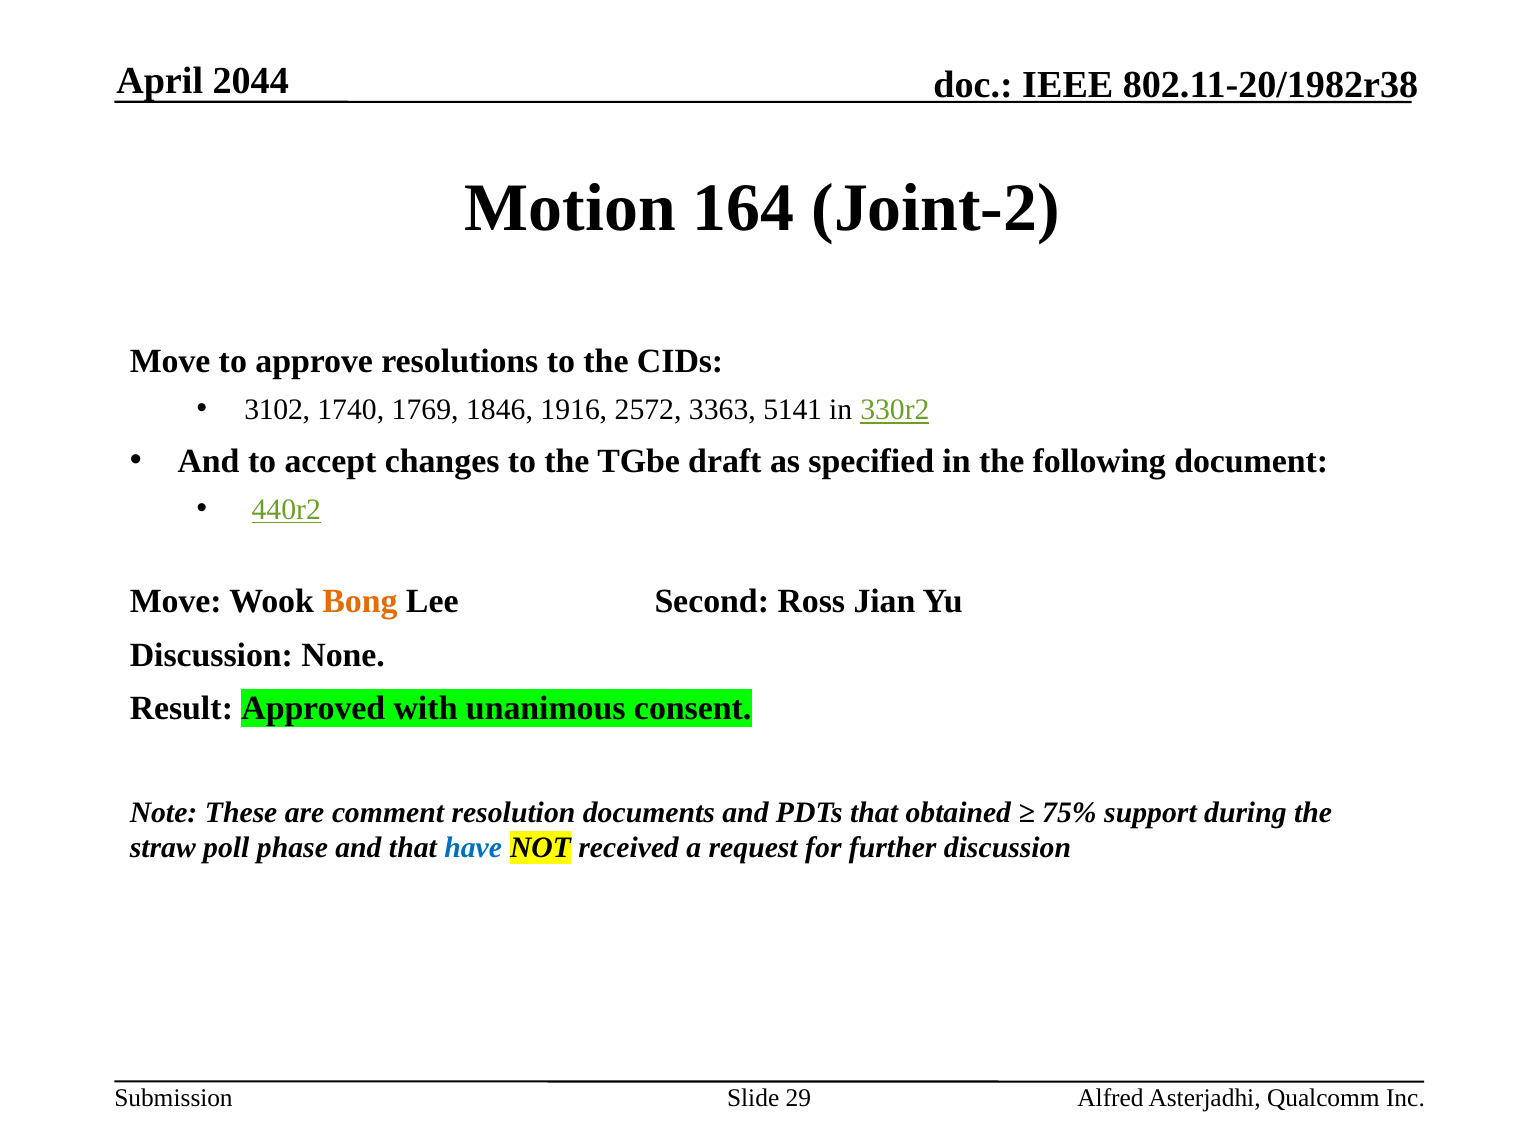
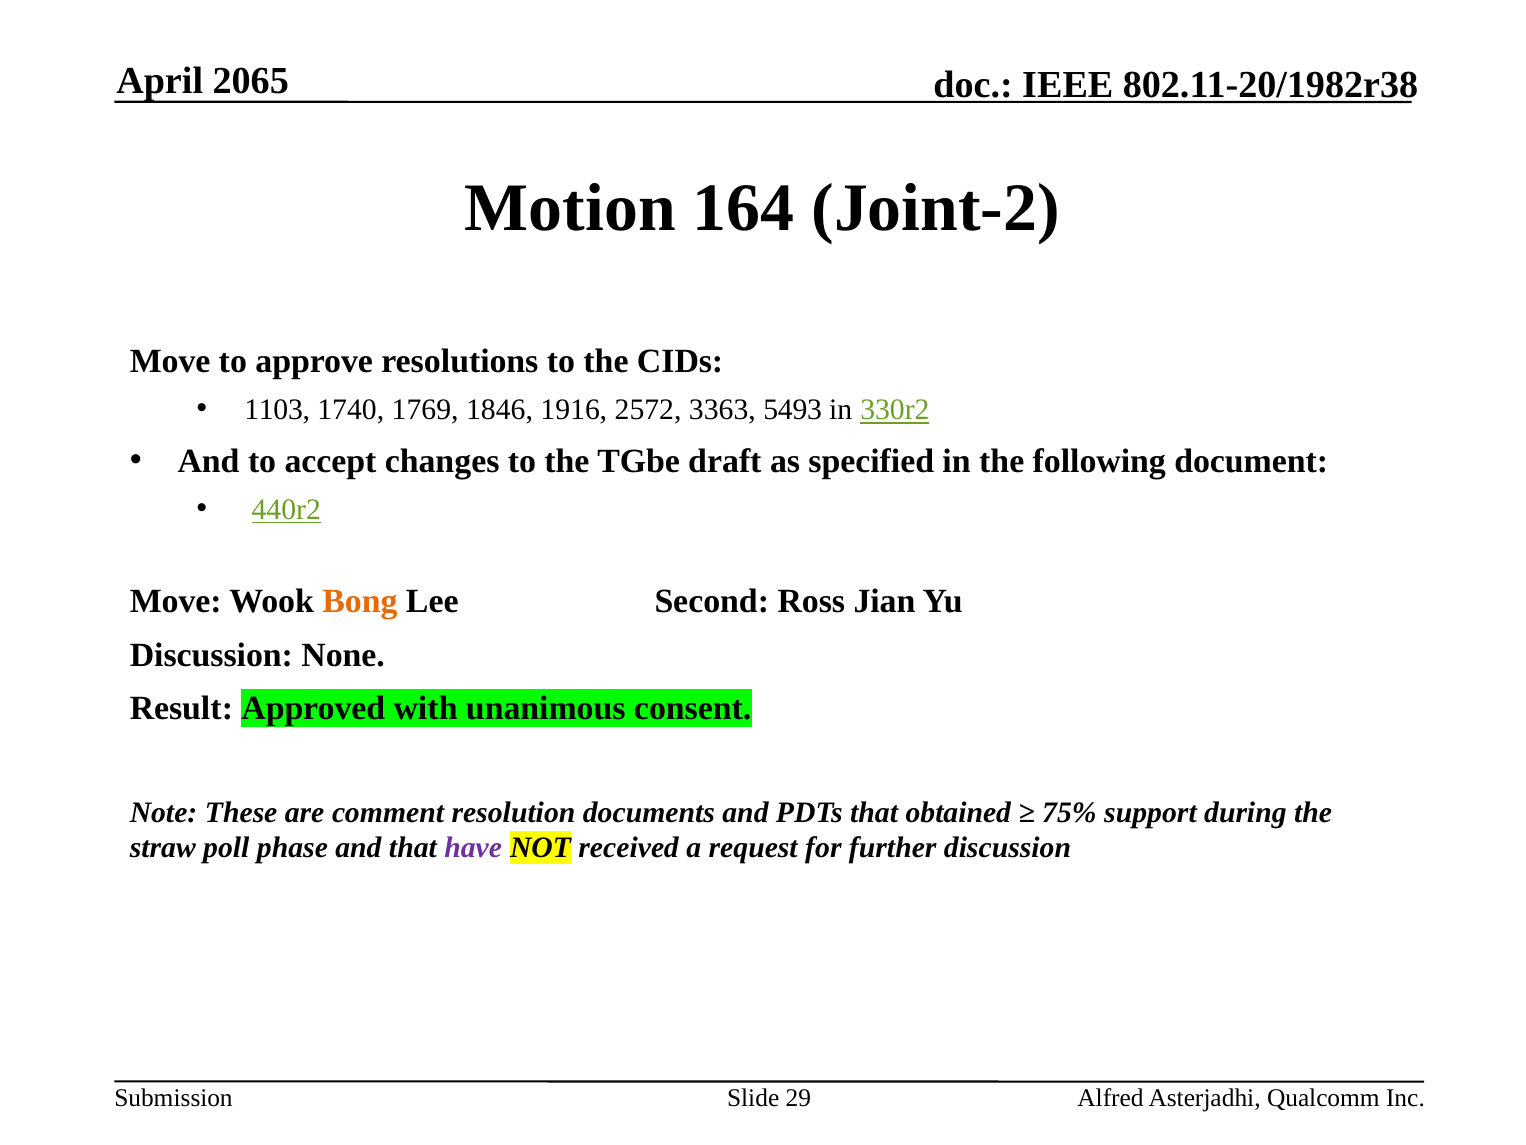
2044: 2044 -> 2065 (251, 81)
3102: 3102 -> 1103 (277, 409)
5141: 5141 -> 5493 (793, 409)
have colour: blue -> purple (473, 848)
